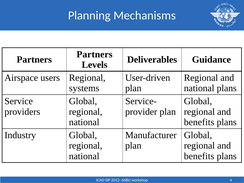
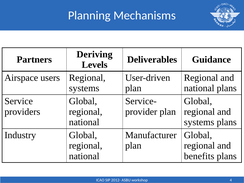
Partners: Partners -> Deriving (95, 54)
benefits: benefits -> systems (199, 122)
